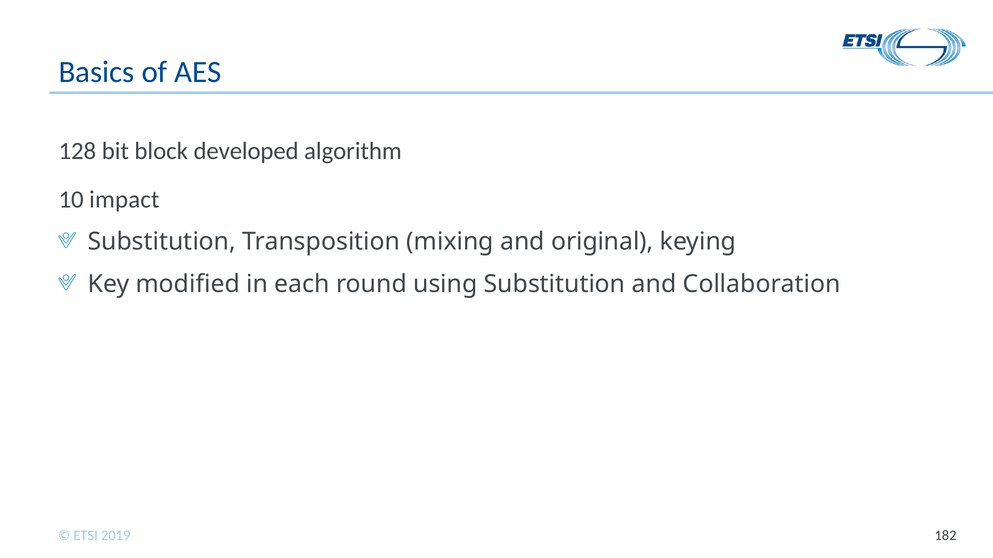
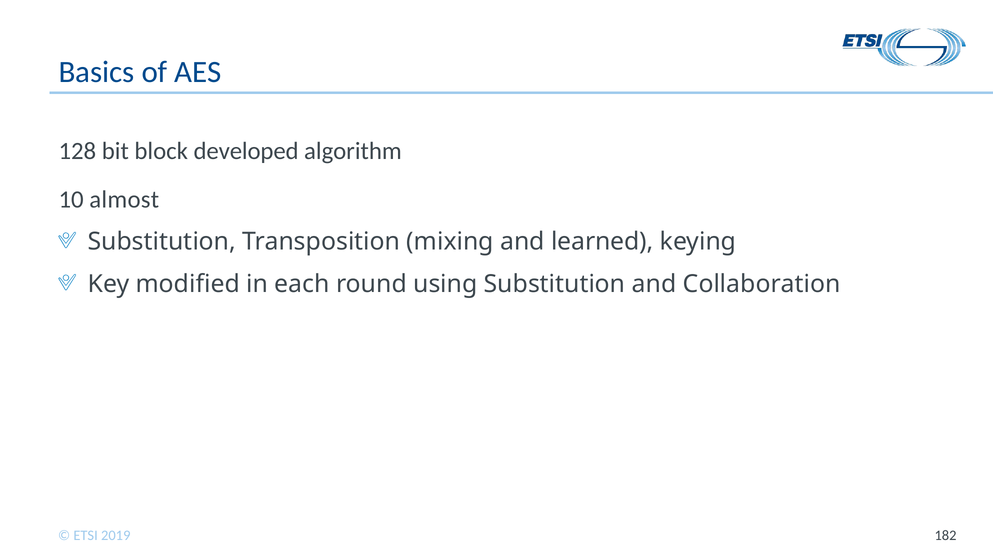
impact: impact -> almost (124, 200)
original: original -> learned (602, 242)
